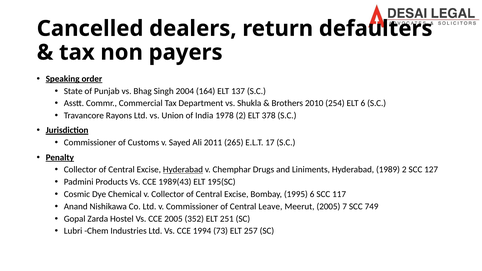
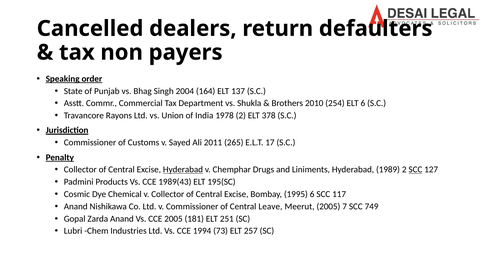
SCC underline: none -> present (415, 170)
Zarda Hostel: Hostel -> Anand (122, 219)
352: 352 -> 181 (194, 219)
